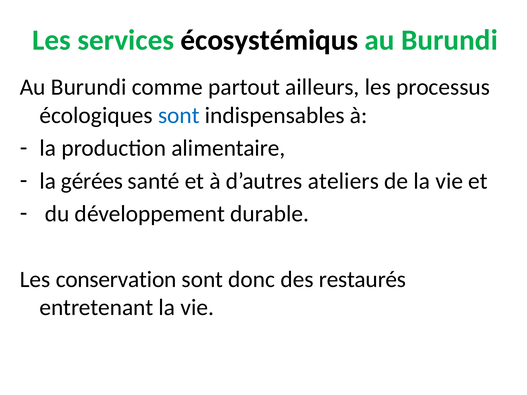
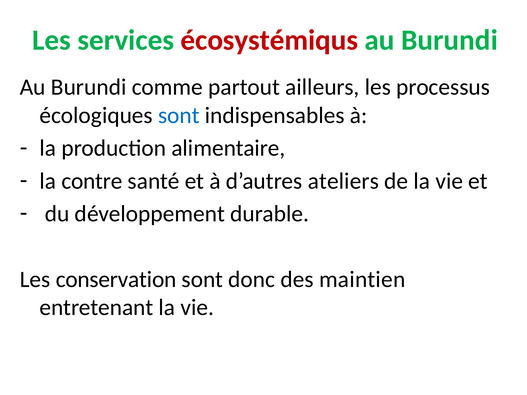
écosystémiqus colour: black -> red (269, 40)
gérées: gérées -> contre (92, 181)
restaurés: restaurés -> maintien (362, 280)
